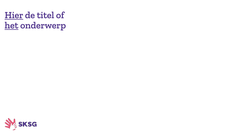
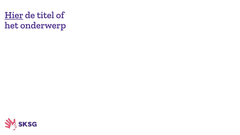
het underline: present -> none (12, 25)
